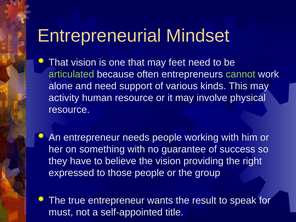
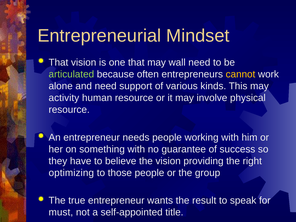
feet: feet -> wall (177, 62)
cannot colour: light green -> yellow (240, 74)
expressed: expressed -> optimizing (71, 173)
